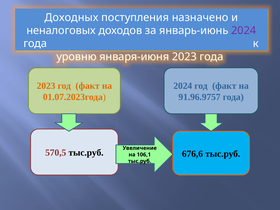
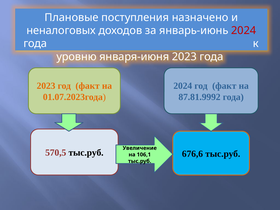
Доходных: Доходных -> Плановые (72, 17)
2024 colour: purple -> red (244, 30)
91.96.9757: 91.96.9757 -> 87.81.9992 (199, 97)
